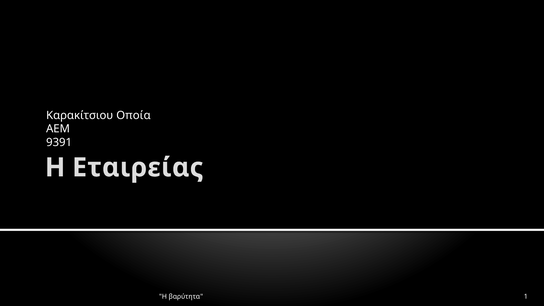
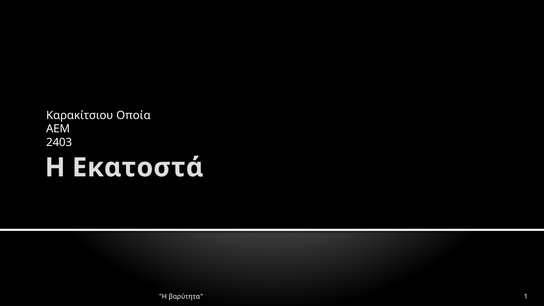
9391: 9391 -> 2403 (59, 142)
Εταιρείας: Εταιρείας -> Εκατοστά (138, 168)
